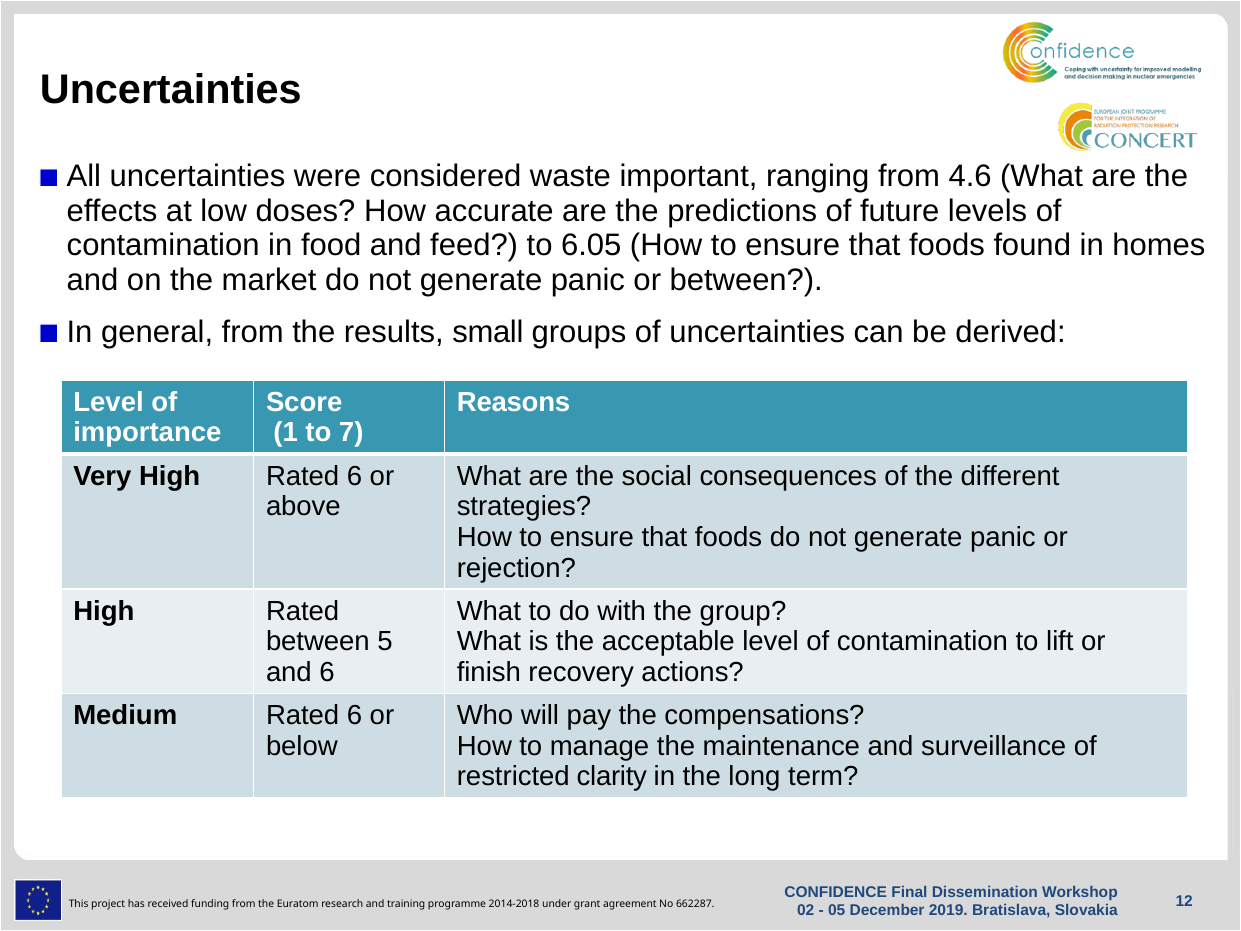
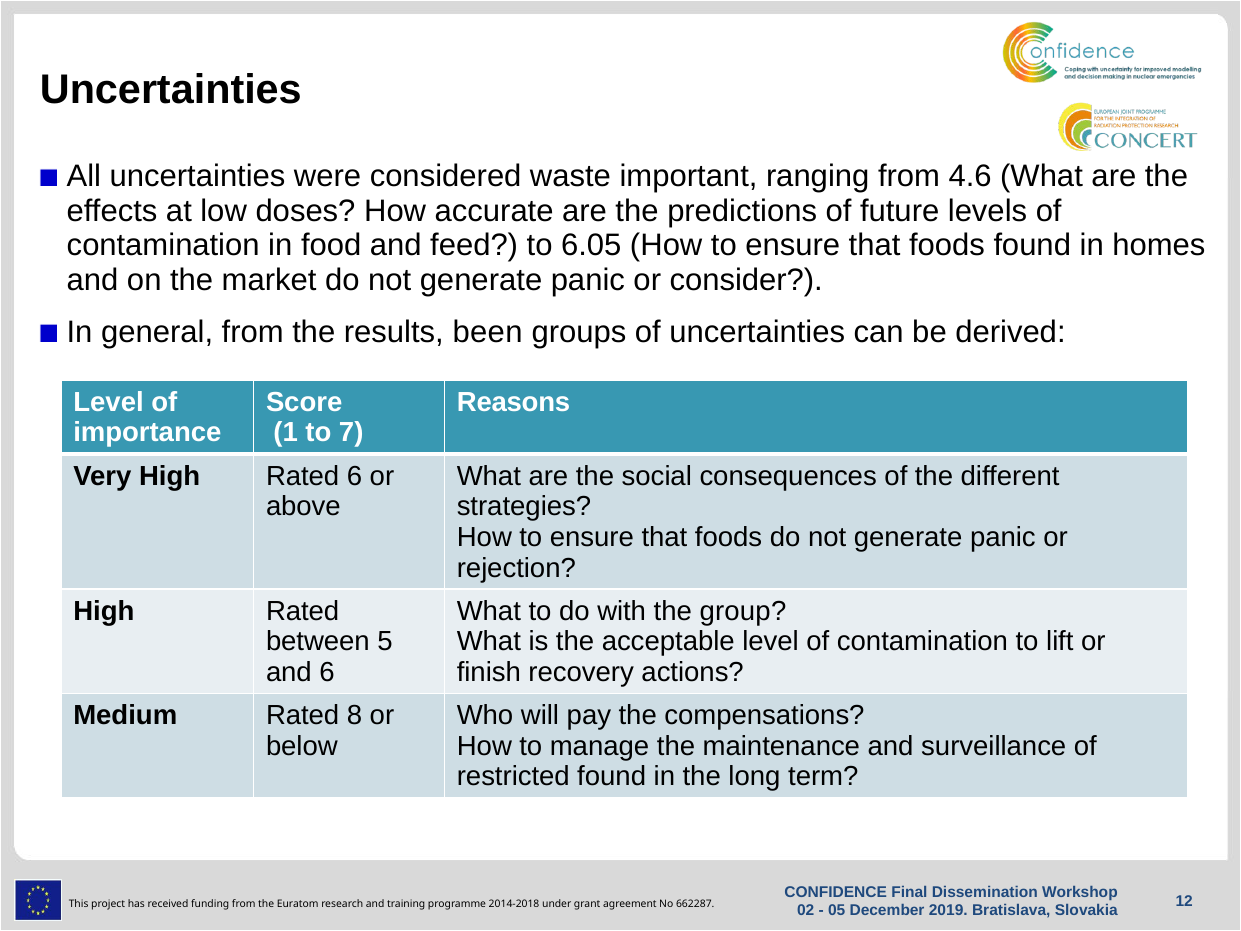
or between: between -> consider (746, 280)
small: small -> been (488, 332)
Medium Rated 6: 6 -> 8 (354, 715)
restricted clarity: clarity -> found (612, 776)
